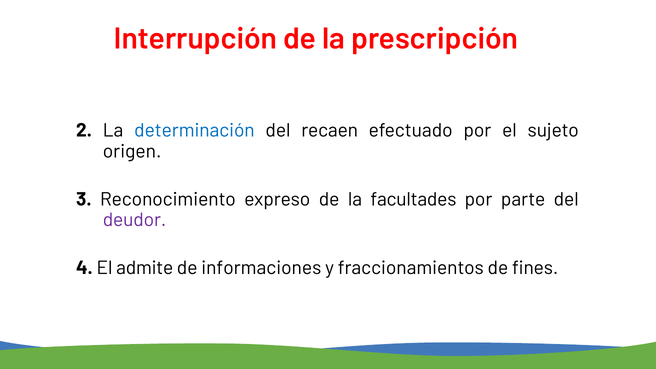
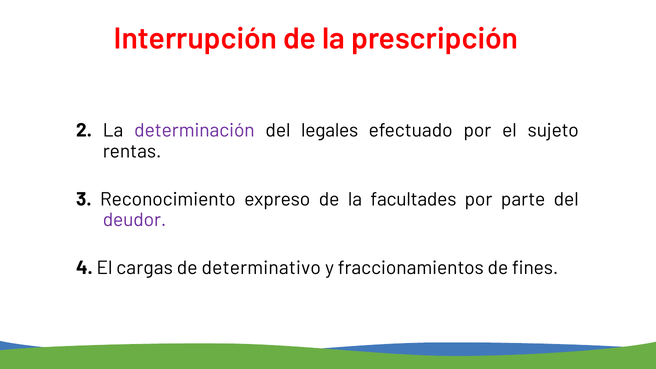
determinación colour: blue -> purple (194, 131)
recaen: recaen -> legales (330, 131)
origen: origen -> rentas (132, 151)
admite: admite -> cargas (145, 268)
informaciones: informaciones -> determinativo (261, 268)
